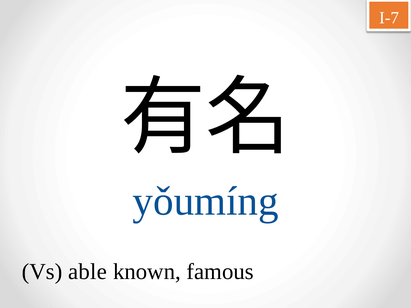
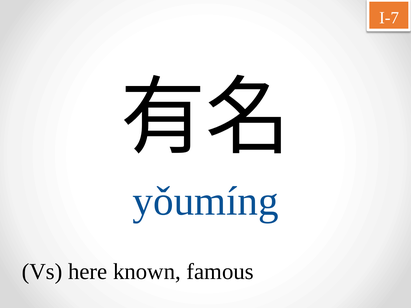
able: able -> here (88, 272)
